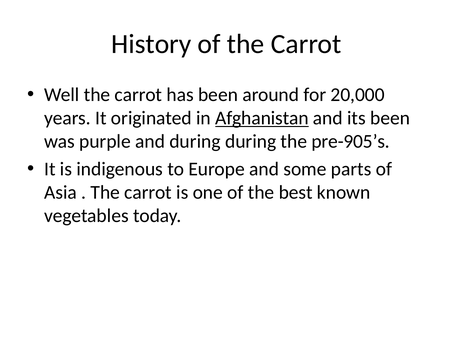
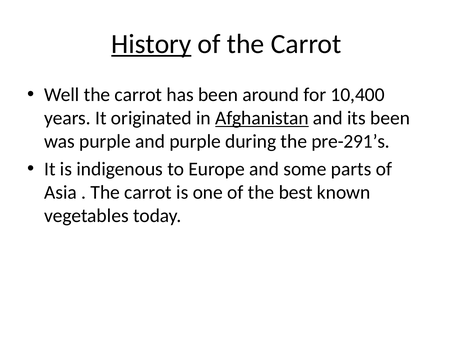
History underline: none -> present (151, 44)
20,000: 20,000 -> 10,400 (358, 95)
and during: during -> purple (195, 141)
pre-905’s: pre-905’s -> pre-291’s (351, 141)
